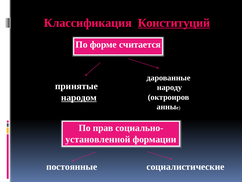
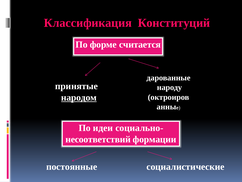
Конституций underline: present -> none (174, 23)
прав: прав -> идеи (103, 128)
установленной: установленной -> несоответствий (98, 139)
